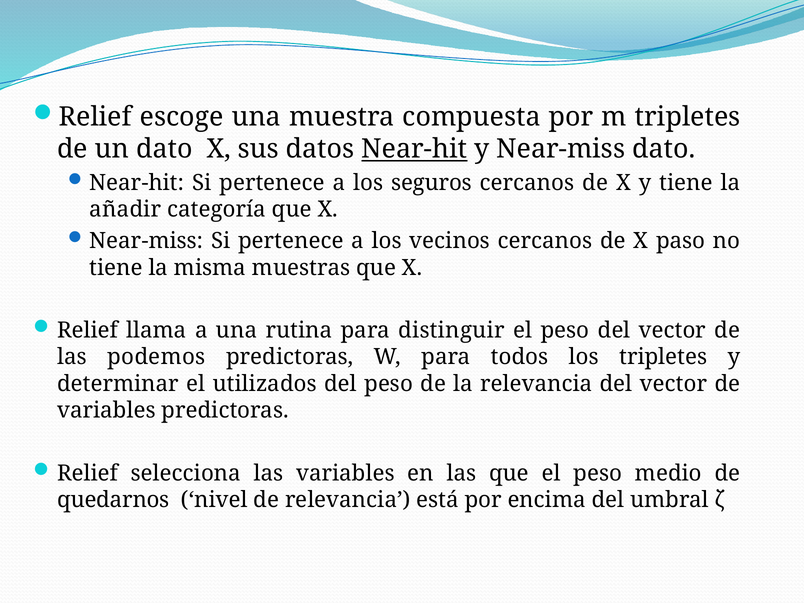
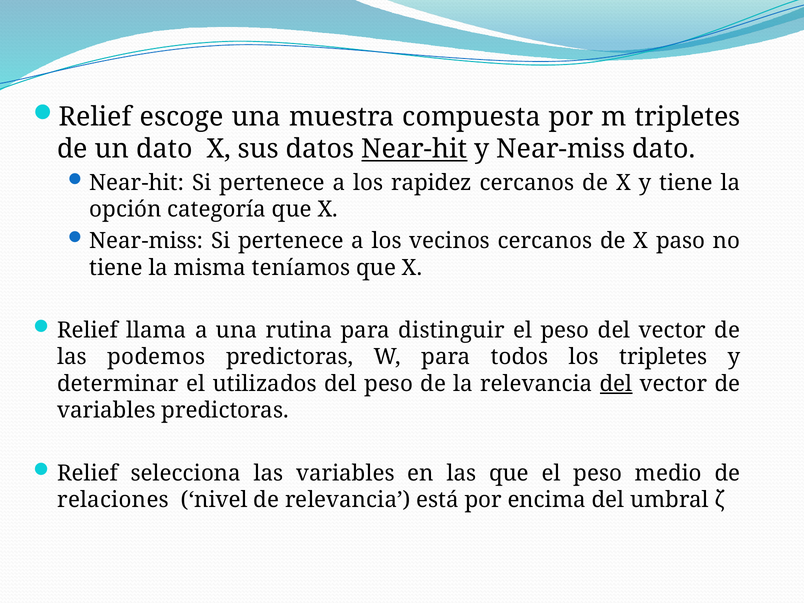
seguros: seguros -> rapidez (432, 183)
añadir: añadir -> opción (125, 210)
muestras: muestras -> teníamos (301, 268)
del underline: none -> present (616, 384)
quedarnos: quedarnos -> relaciones (113, 500)
